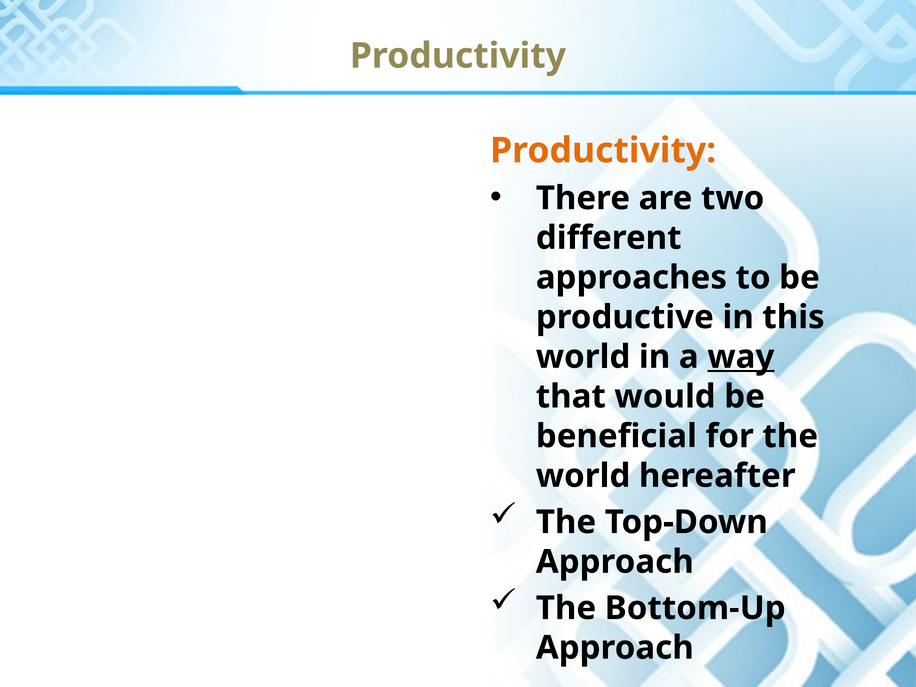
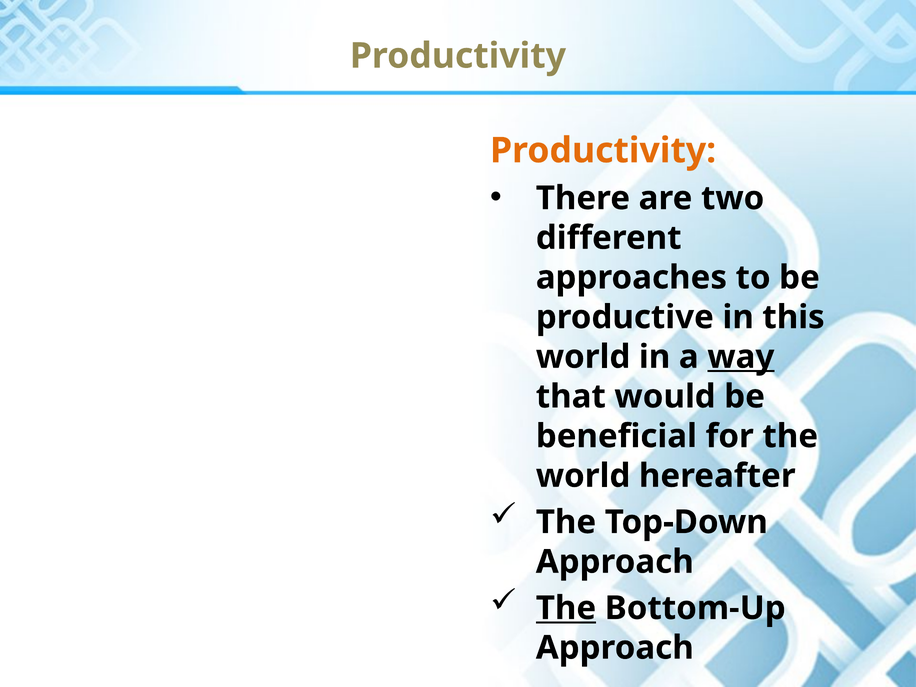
The underline: none -> present (566, 608)
